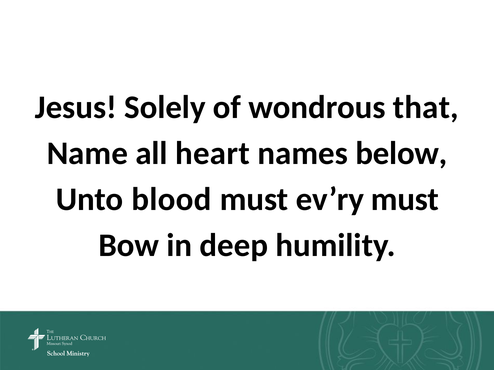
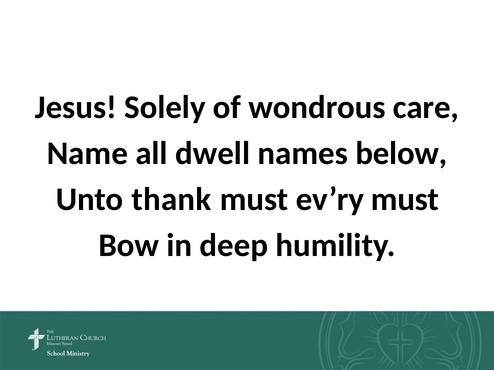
that: that -> care (426, 107)
heart: heart -> dwell (213, 153)
blood: blood -> thank (171, 200)
